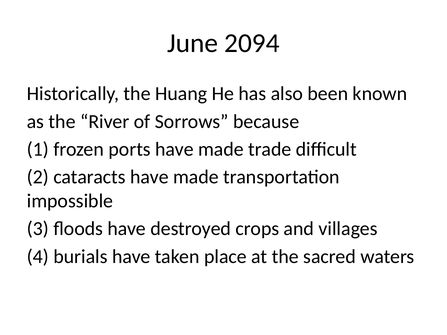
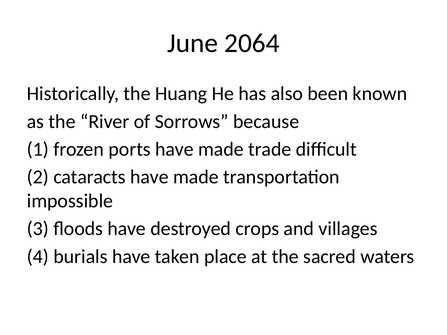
2094: 2094 -> 2064 (252, 43)
